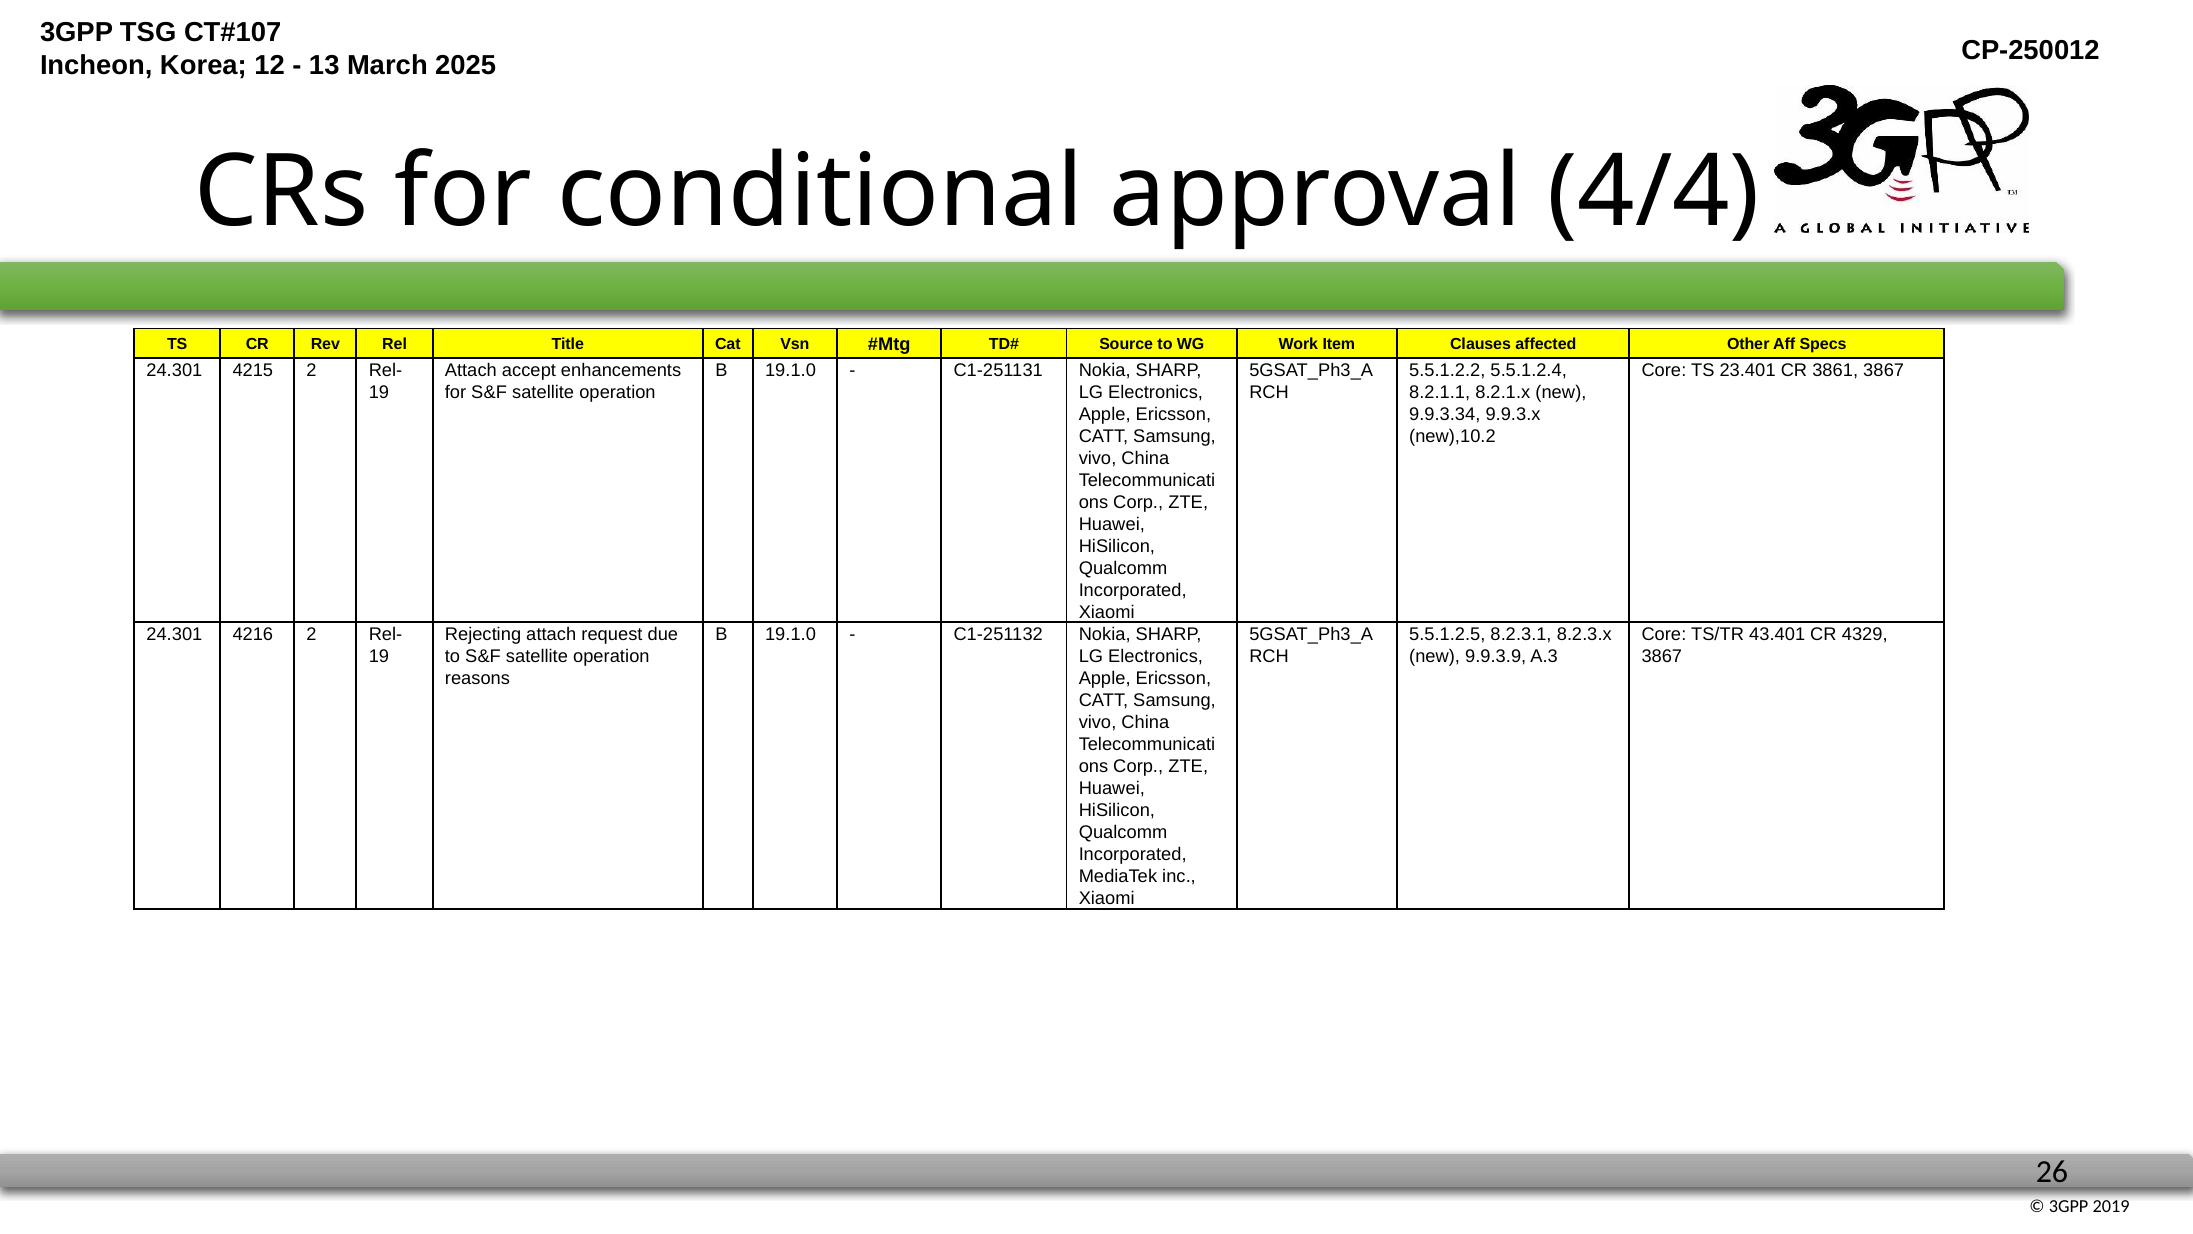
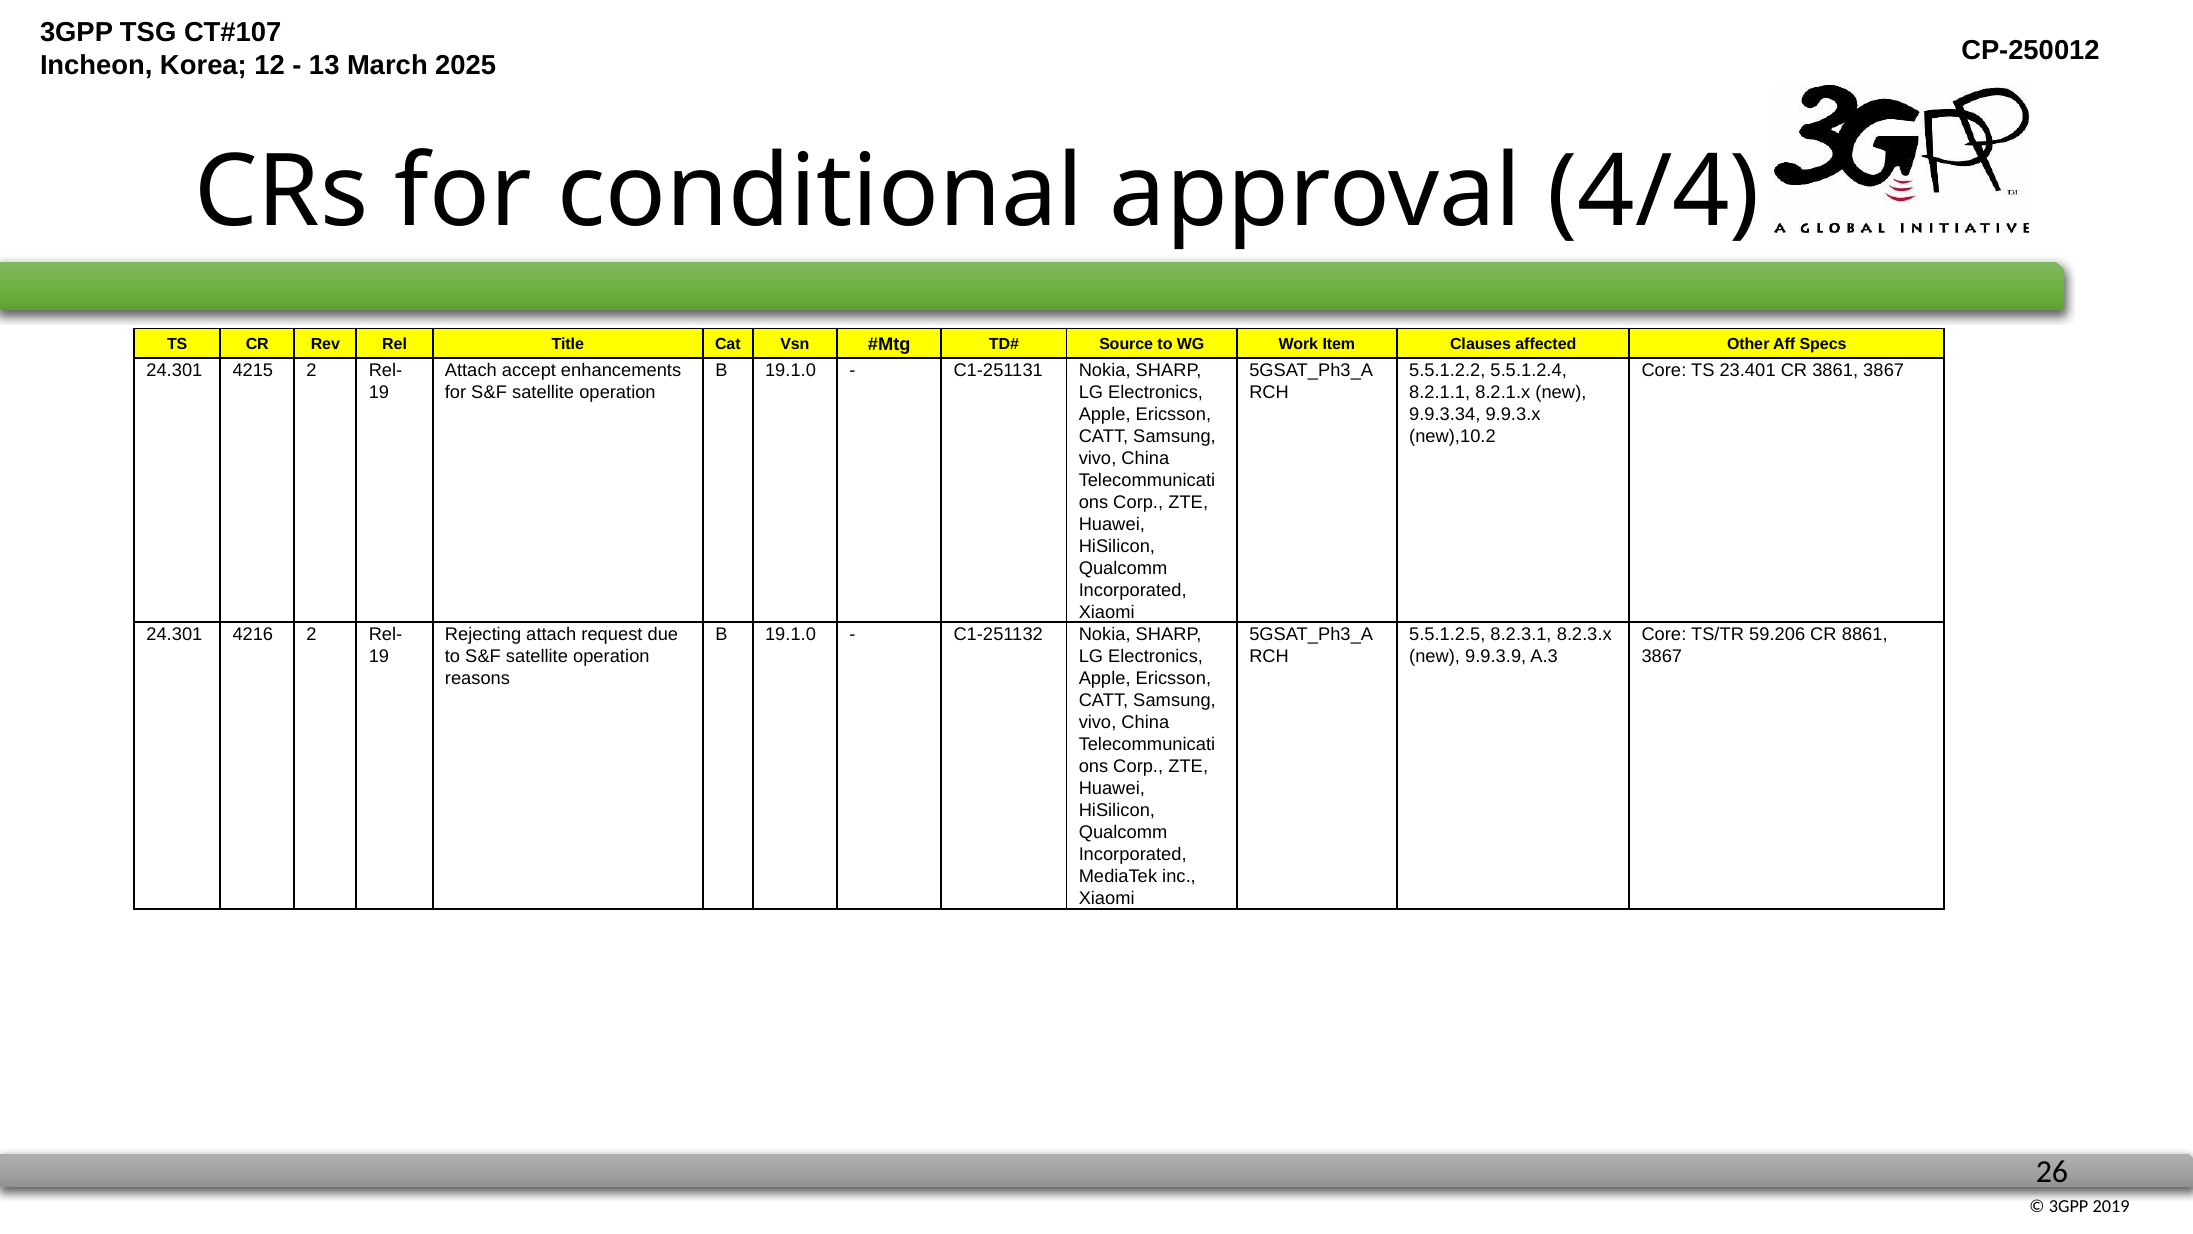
43.401: 43.401 -> 59.206 (1777, 634)
4329: 4329 -> 8861 (1865, 634)
